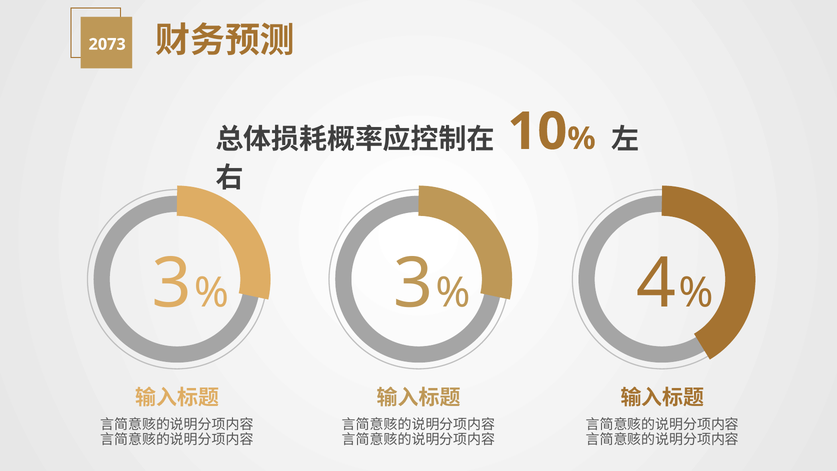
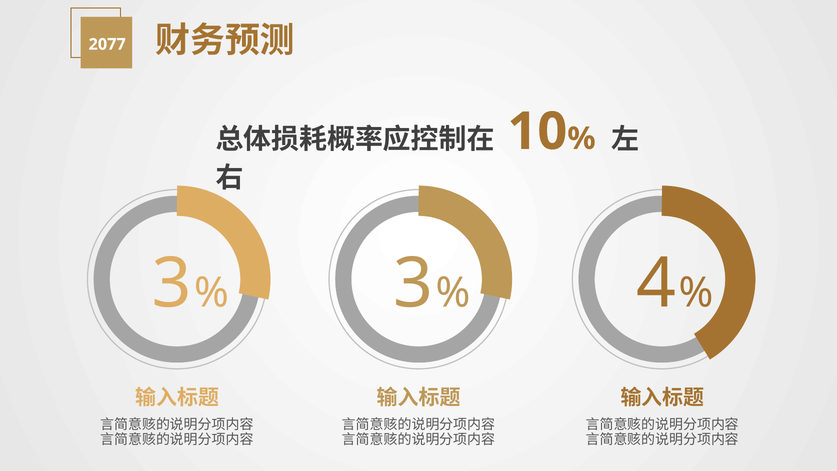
2073: 2073 -> 2077 (107, 44)
